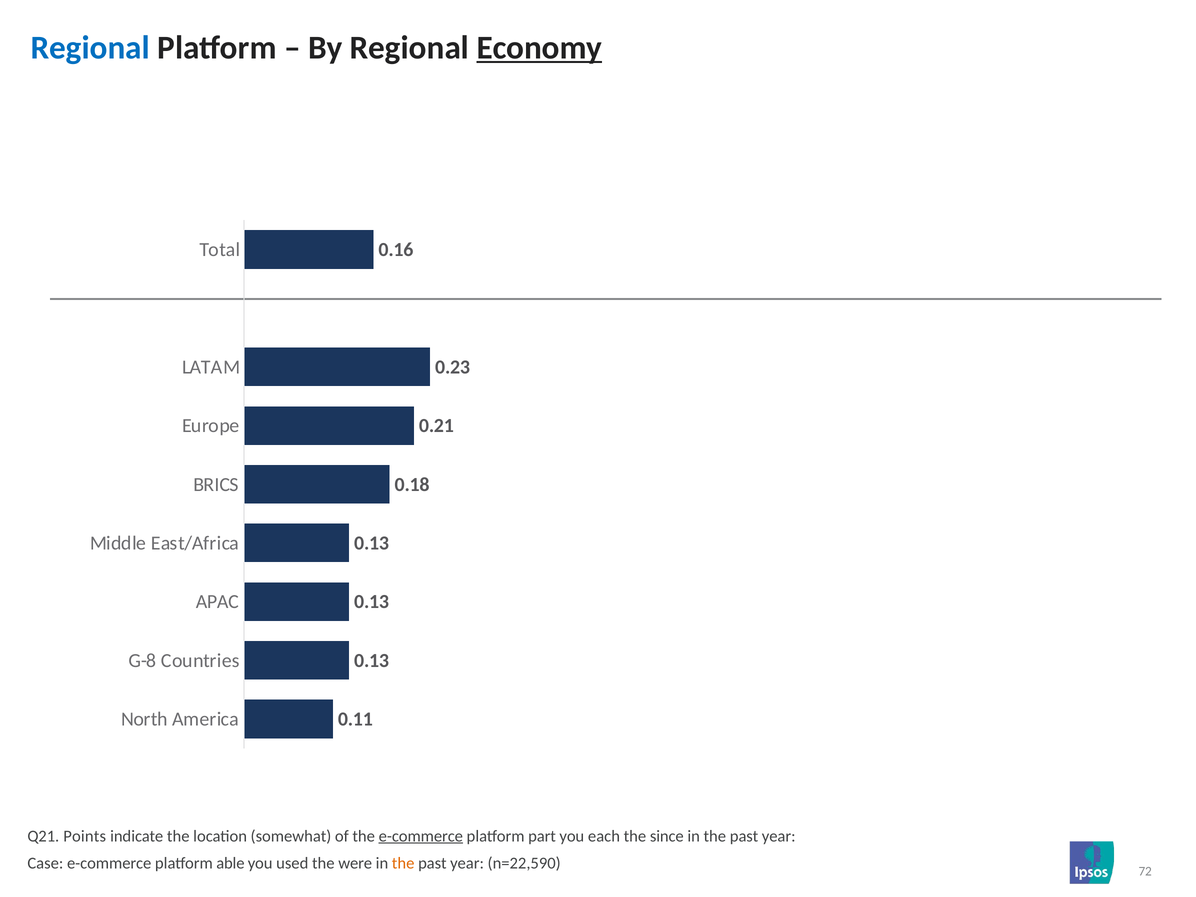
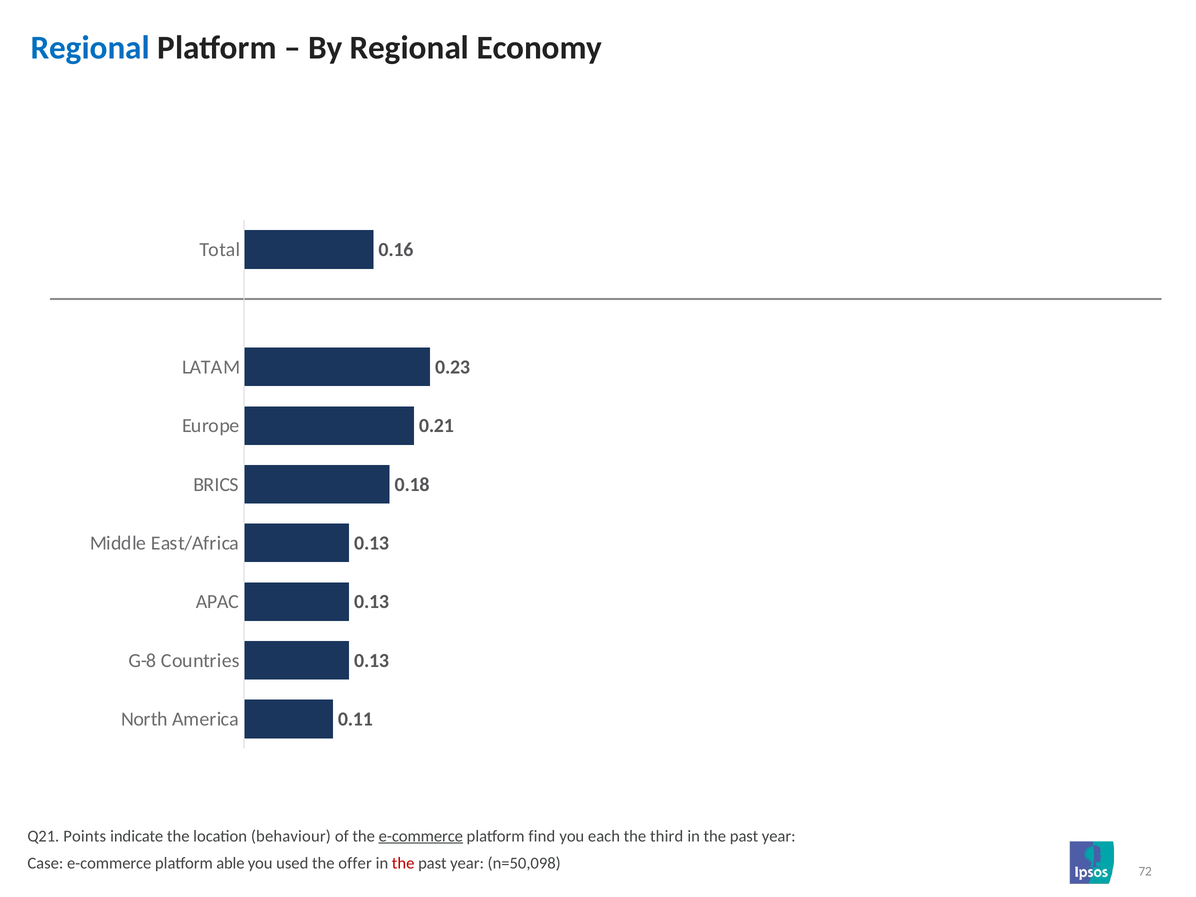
Economy underline: present -> none (539, 48)
somewhat: somewhat -> behaviour (291, 836)
part: part -> find (542, 836)
since: since -> third (667, 836)
were: were -> offer (355, 863)
the colour: orange -> red (403, 863)
n=22,590: n=22,590 -> n=50,098 (524, 863)
